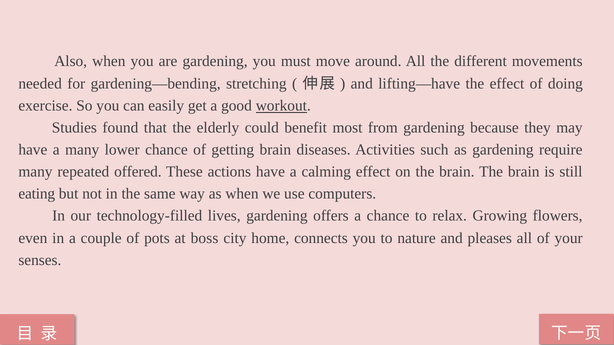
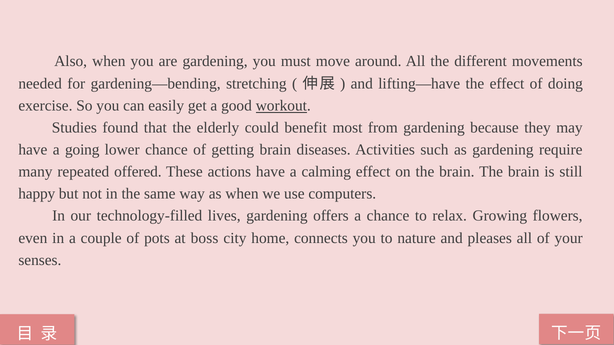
a many: many -> going (82, 150)
eating: eating -> happy (37, 194)
